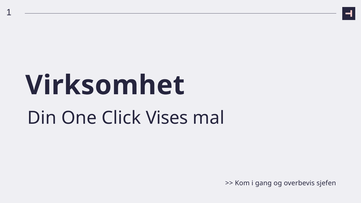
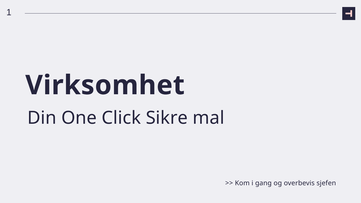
Vises: Vises -> Sikre (167, 118)
